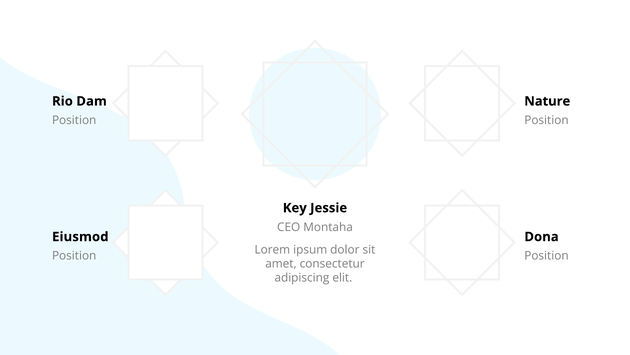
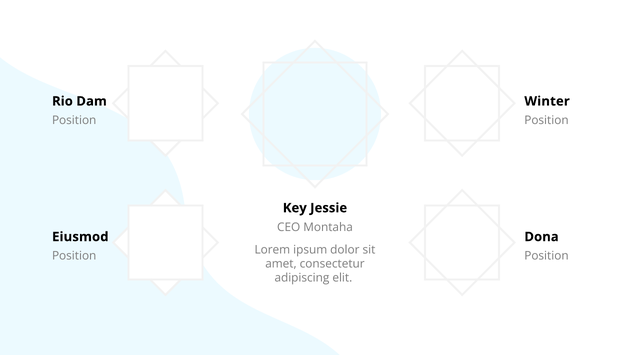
Nature: Nature -> Winter (547, 101)
